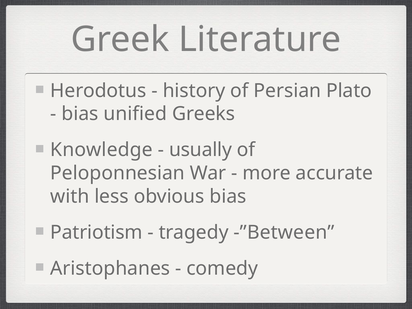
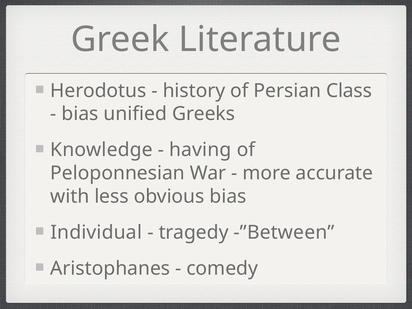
Plato: Plato -> Class (349, 91)
usually: usually -> having (200, 150)
Patriotism: Patriotism -> Individual (96, 232)
